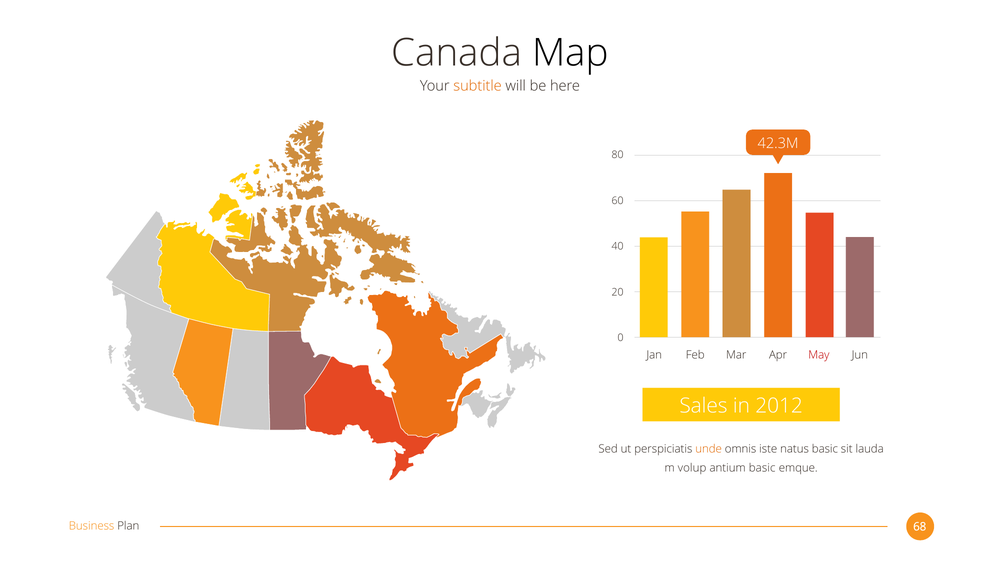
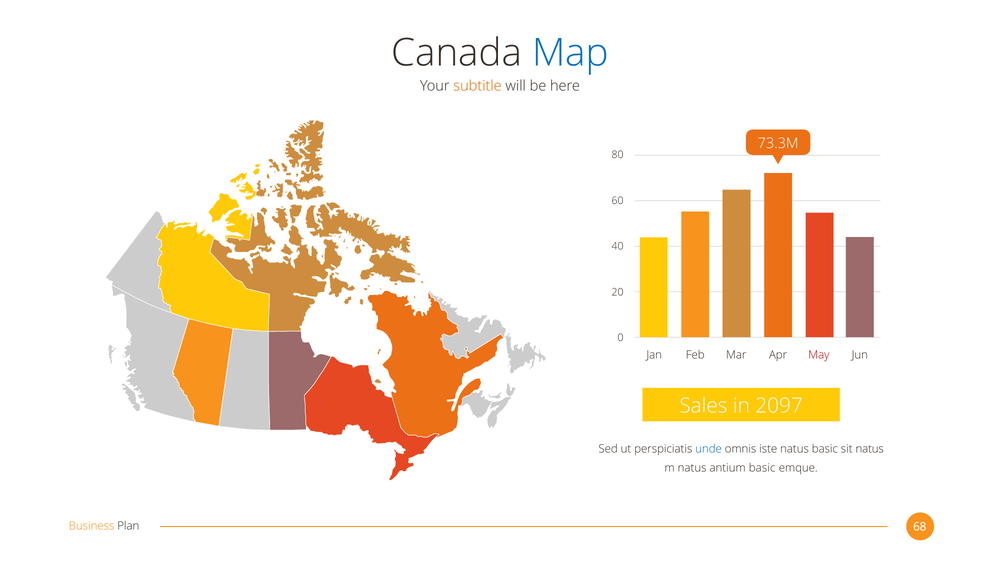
Map colour: black -> blue (570, 53)
42.3M: 42.3M -> 73.3M (778, 143)
2012: 2012 -> 2097 (779, 406)
unde colour: orange -> blue (709, 449)
sit lauda: lauda -> natus (870, 449)
m volup: volup -> natus (692, 468)
